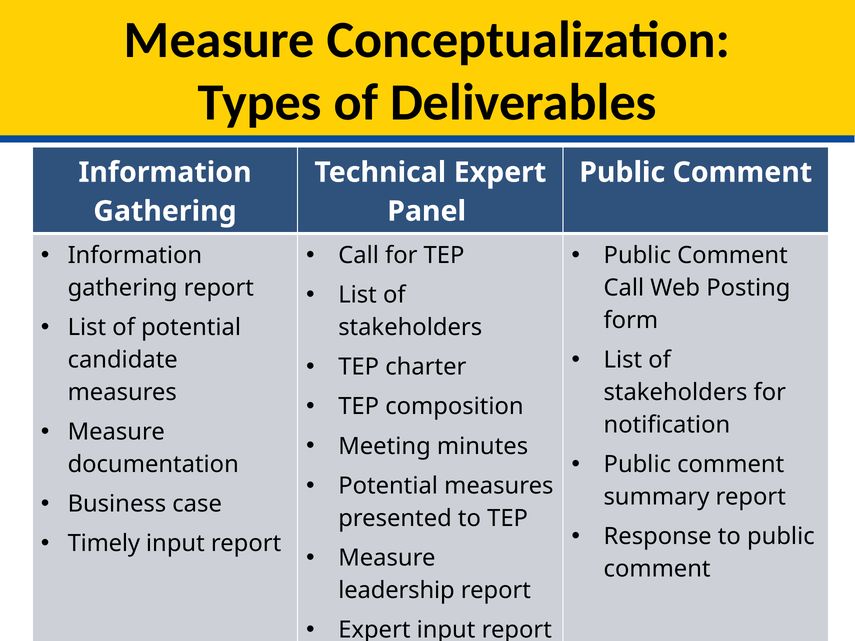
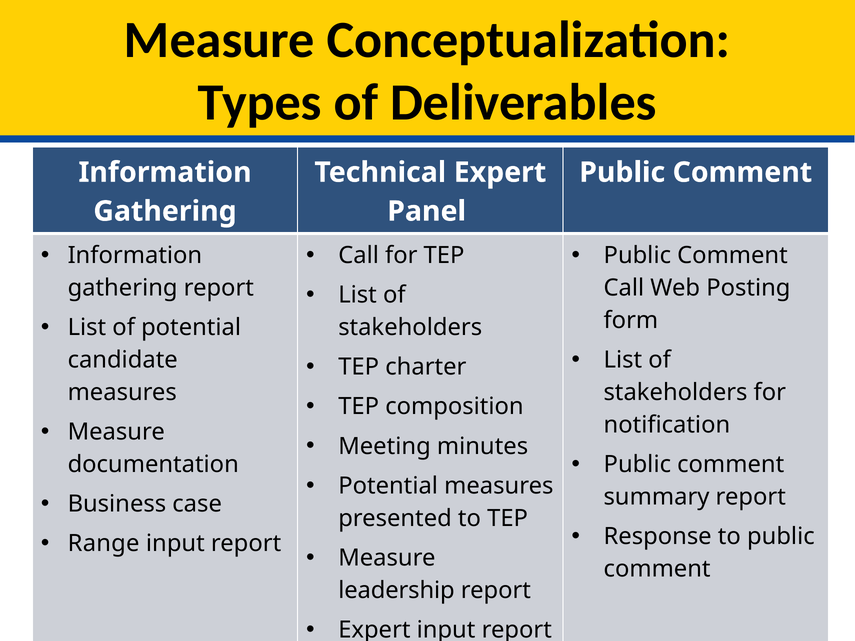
Timely: Timely -> Range (104, 544)
